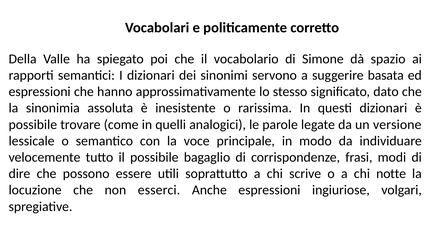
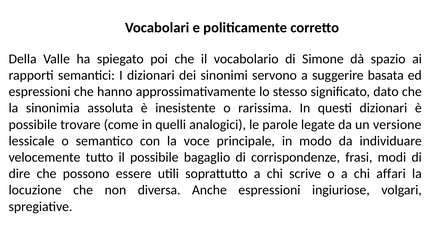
notte: notte -> affari (391, 174)
esserci: esserci -> diversa (159, 190)
